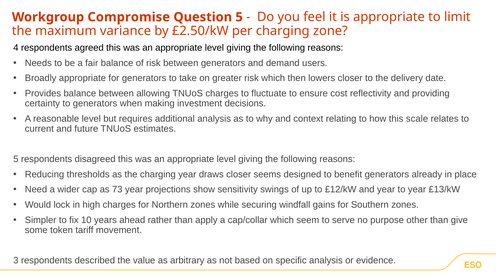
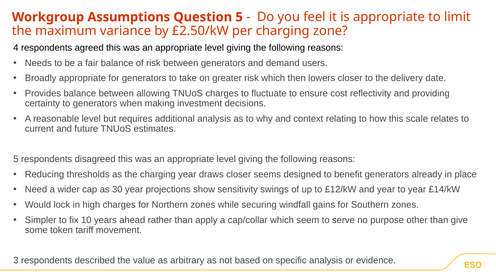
Compromise: Compromise -> Assumptions (129, 17)
73: 73 -> 30 (117, 190)
£13/kW: £13/kW -> £14/kW (444, 190)
